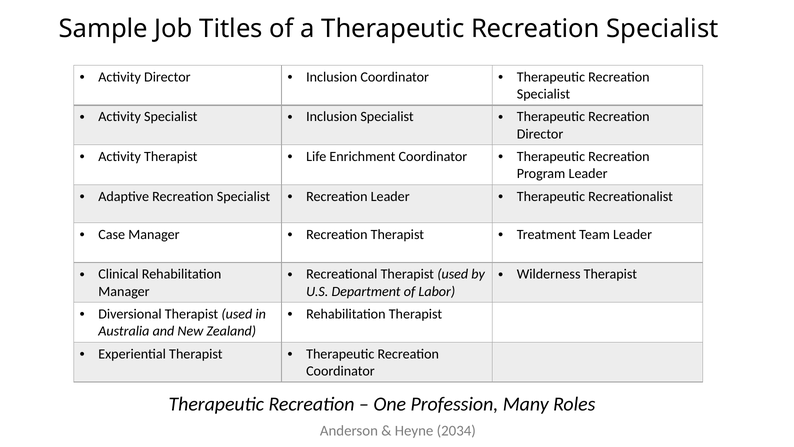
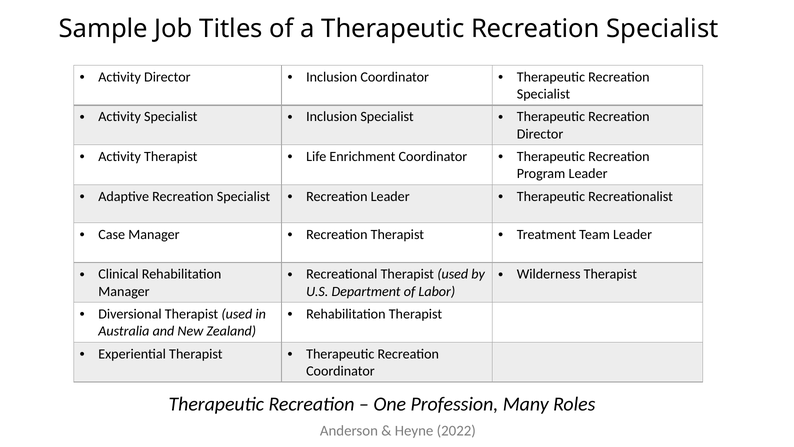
2034: 2034 -> 2022 (456, 431)
